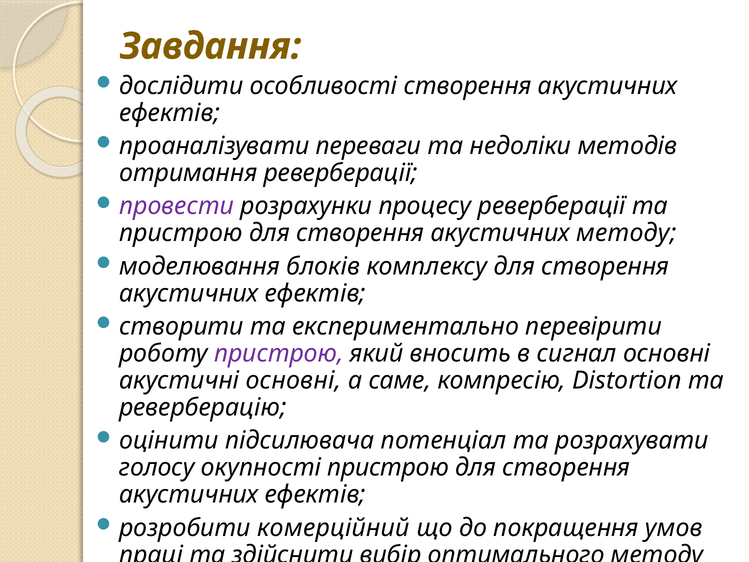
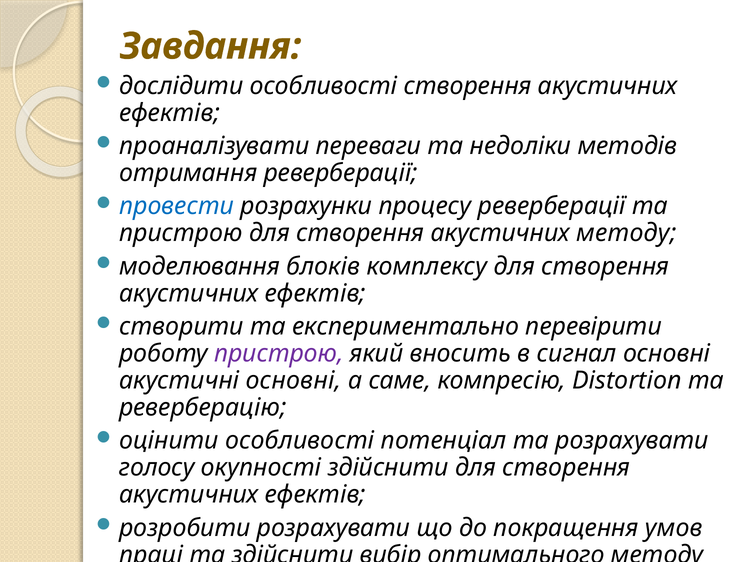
провести colour: purple -> blue (177, 206)
оцінити підсилювача: підсилювача -> особливості (300, 440)
окупності пристрою: пристрою -> здійснити (388, 467)
розробити комерційний: комерційний -> розрахувати (334, 528)
